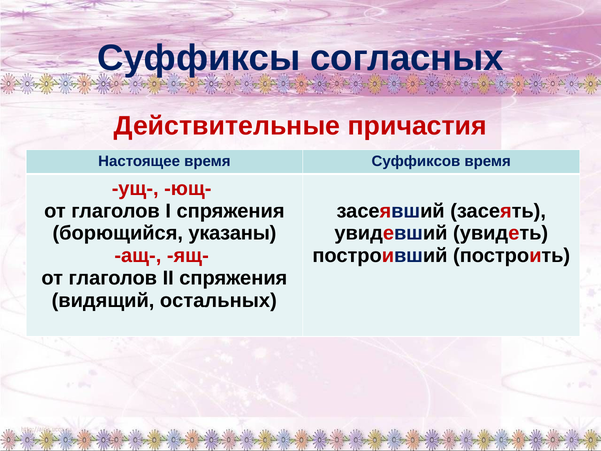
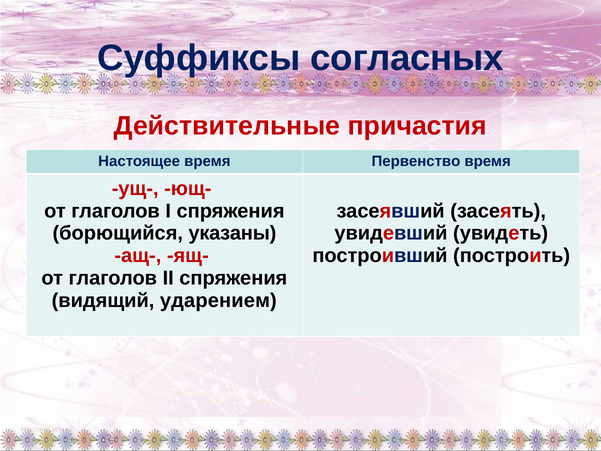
Суффиксов: Суффиксов -> Первенство (416, 161)
остальных: остальных -> ударением (218, 300)
